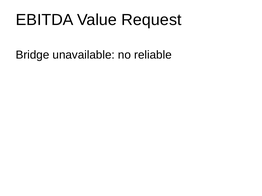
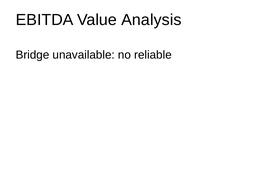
Request: Request -> Analysis (151, 20)
